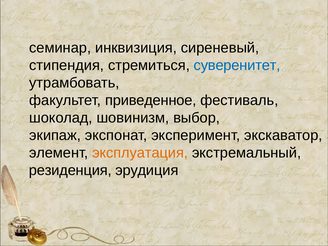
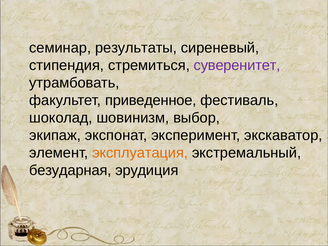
инквизиция: инквизиция -> результаты (136, 48)
суверенитет colour: blue -> purple (237, 65)
резиденция: резиденция -> безударная (70, 170)
